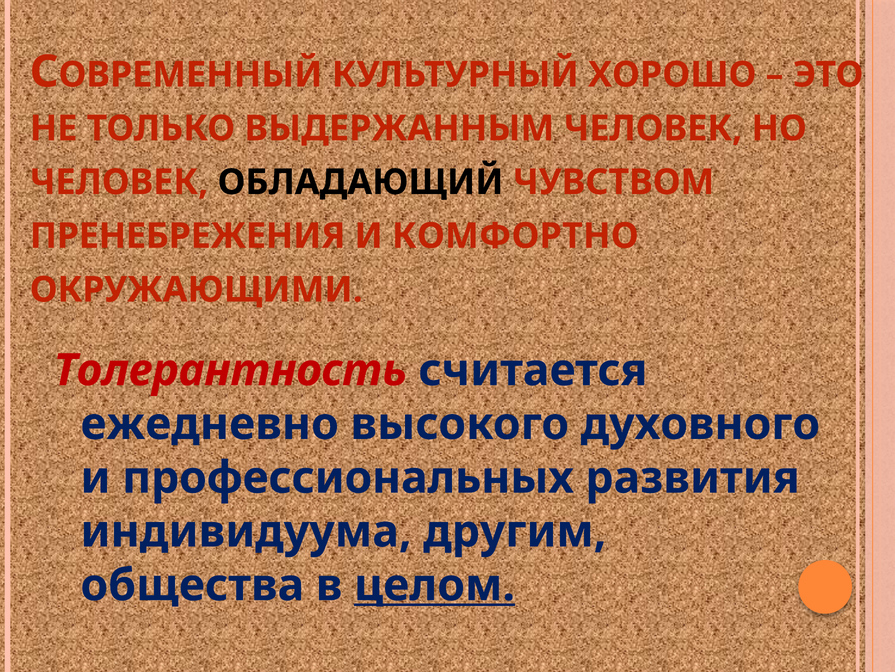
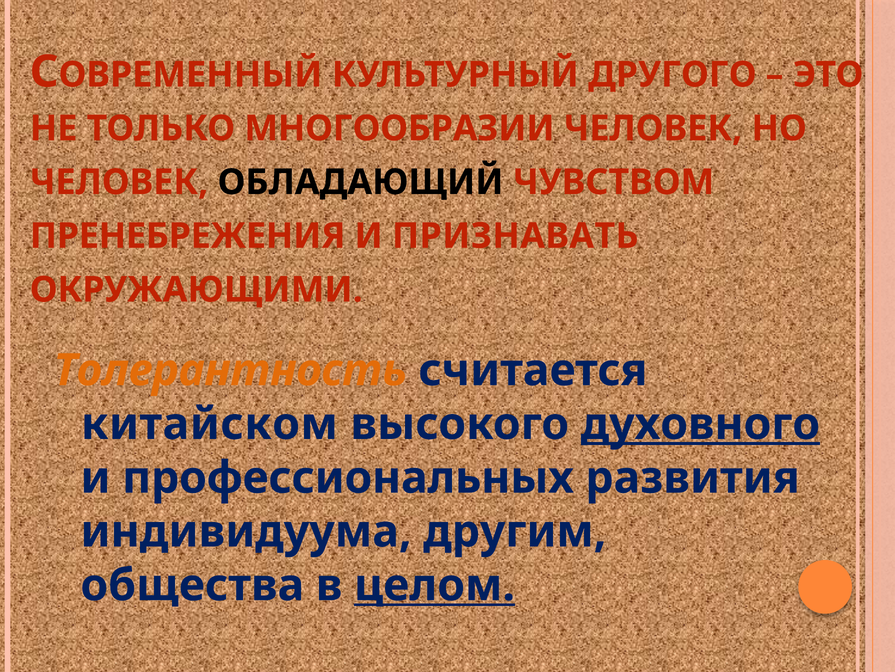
ХОРОШО: ХОРОШО -> ДРУГОГО (672, 75)
ВЫДЕРЖАННЫМ: ВЫДЕРЖАННЫМ -> МНОГООБРАЗИИ (399, 128)
КОМФОРТНО: КОМФОРТНО -> ПРИЗНАВАТЬ (515, 236)
Толерантность colour: red -> orange (230, 370)
ежедневно: ежедневно -> китайском (209, 424)
духовного underline: none -> present (700, 424)
